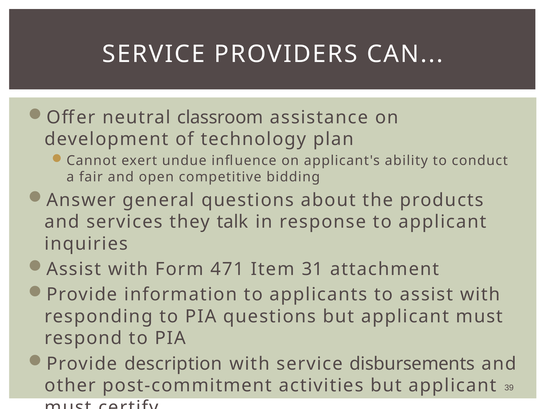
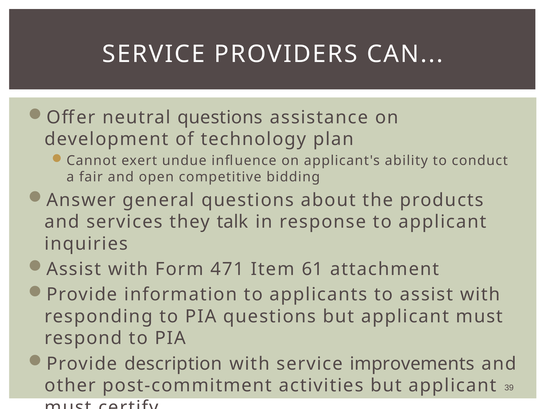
neutral classroom: classroom -> questions (220, 118)
31: 31 -> 61 (312, 270)
disbursements: disbursements -> improvements (412, 364)
